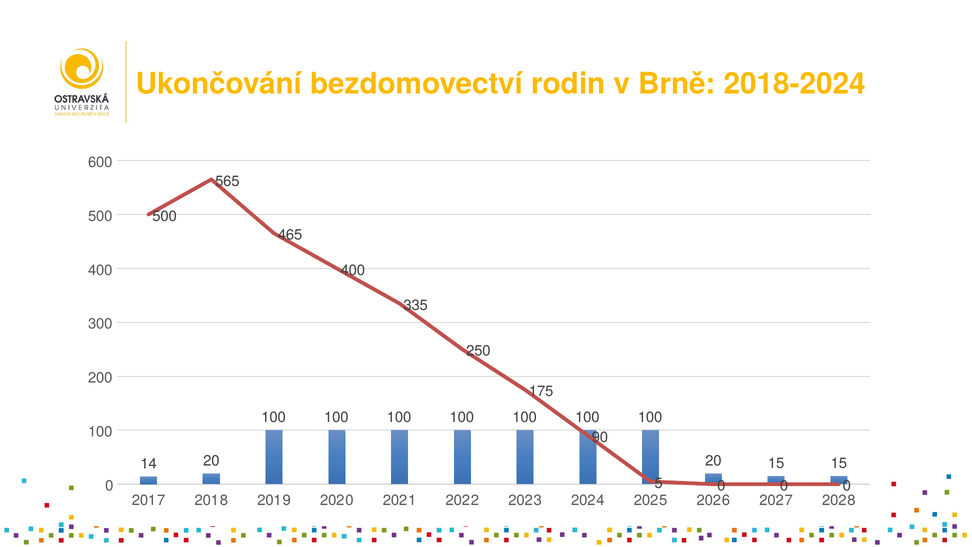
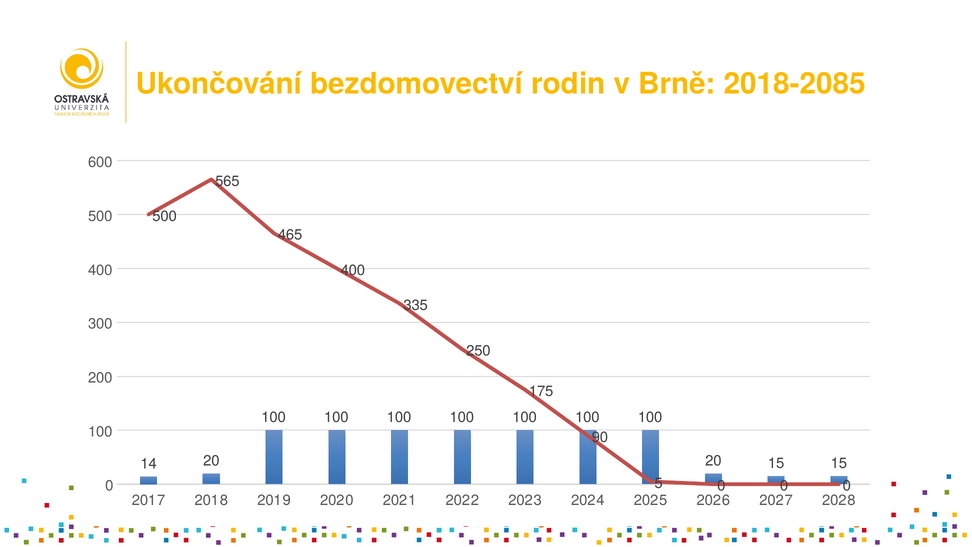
2018-2024: 2018-2024 -> 2018-2085 (795, 84)
